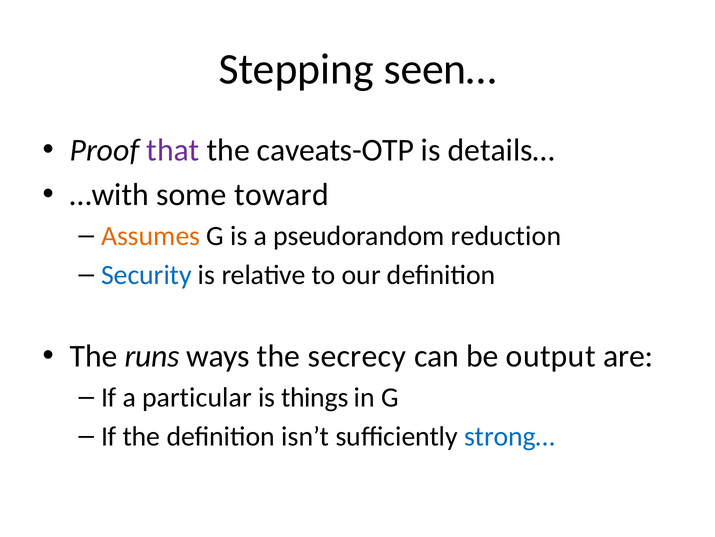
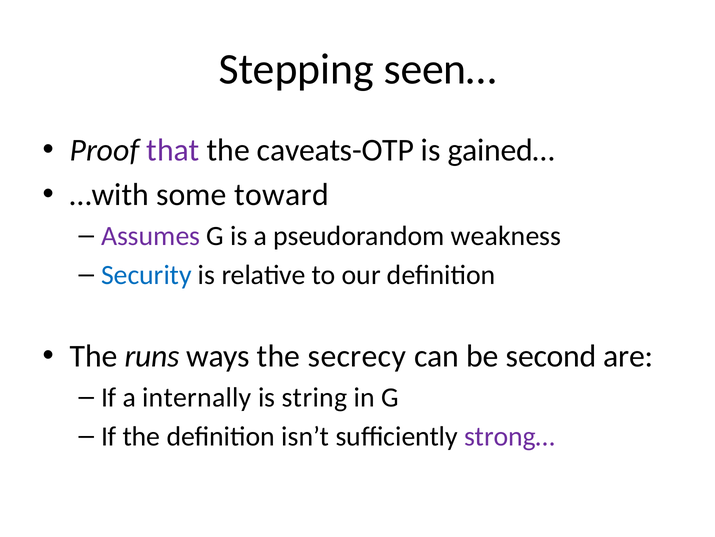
details…: details… -> gained… (501, 150)
Assumes colour: orange -> purple (151, 236)
reduction: reduction -> weakness (506, 236)
output: output -> second (551, 356)
particular: particular -> internally (197, 397)
things: things -> string (314, 397)
strong… colour: blue -> purple (509, 436)
